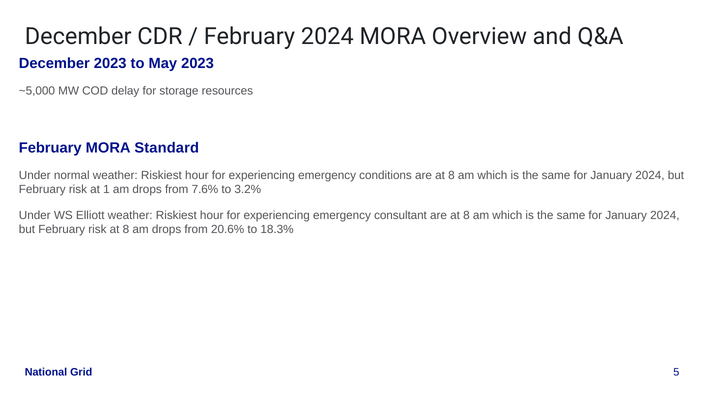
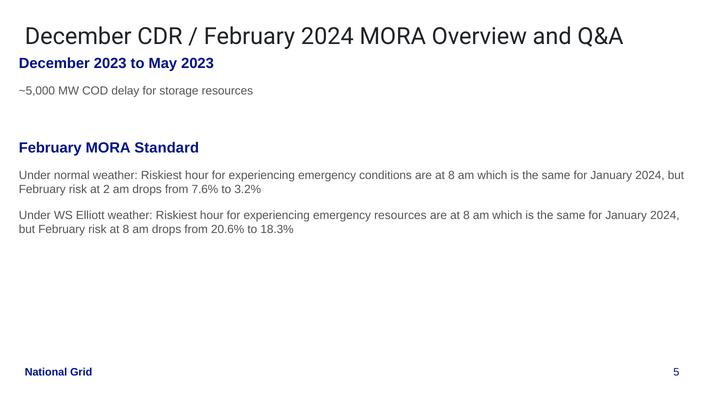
1: 1 -> 2 (106, 189)
emergency consultant: consultant -> resources (400, 215)
